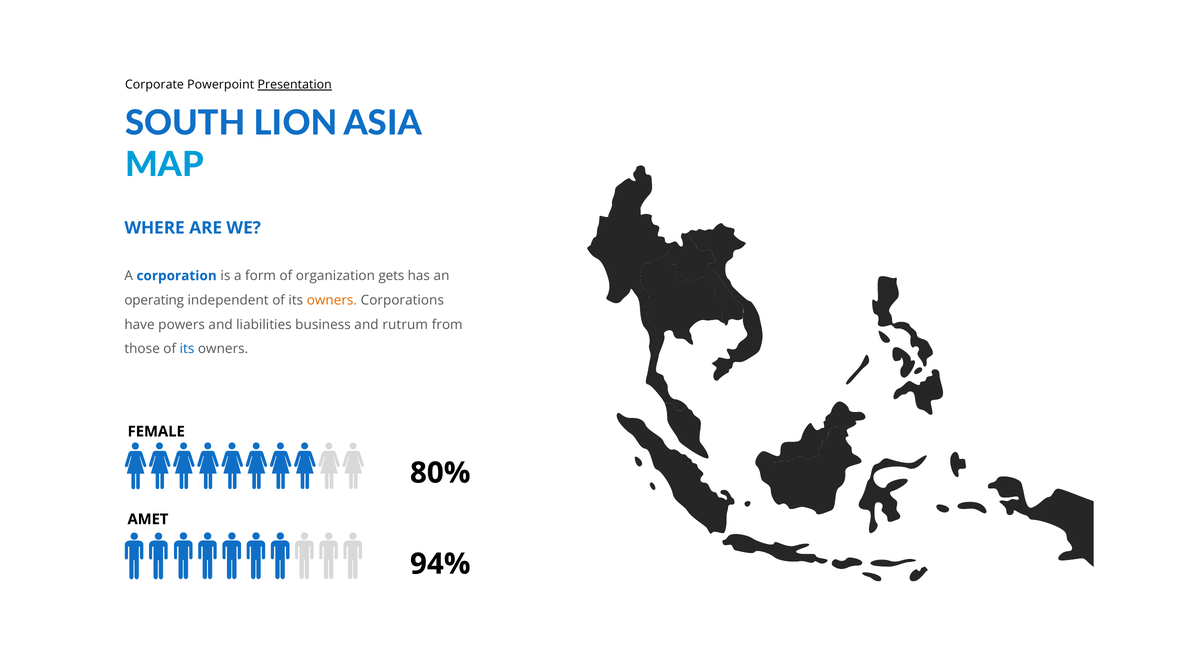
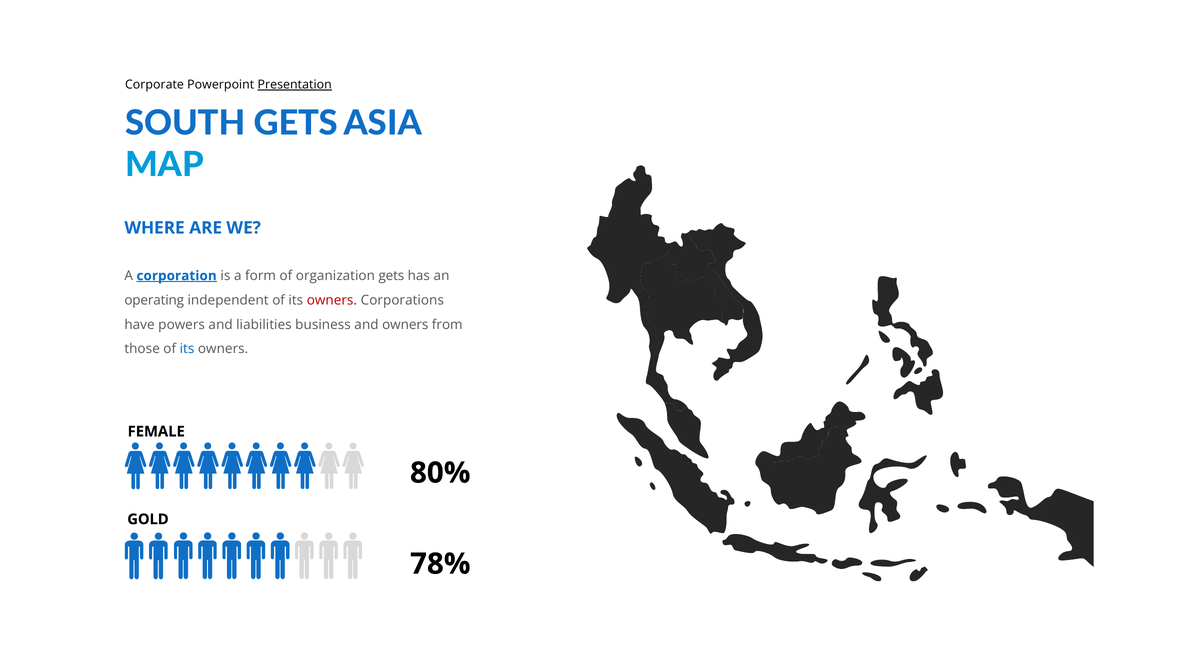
SOUTH LION: LION -> GETS (296, 123)
corporation underline: none -> present (177, 276)
owners colour: orange -> red (332, 300)
and rutrum: rutrum -> owners (405, 325)
AMET: AMET -> GOLD (148, 519)
94%: 94% -> 78% (440, 564)
